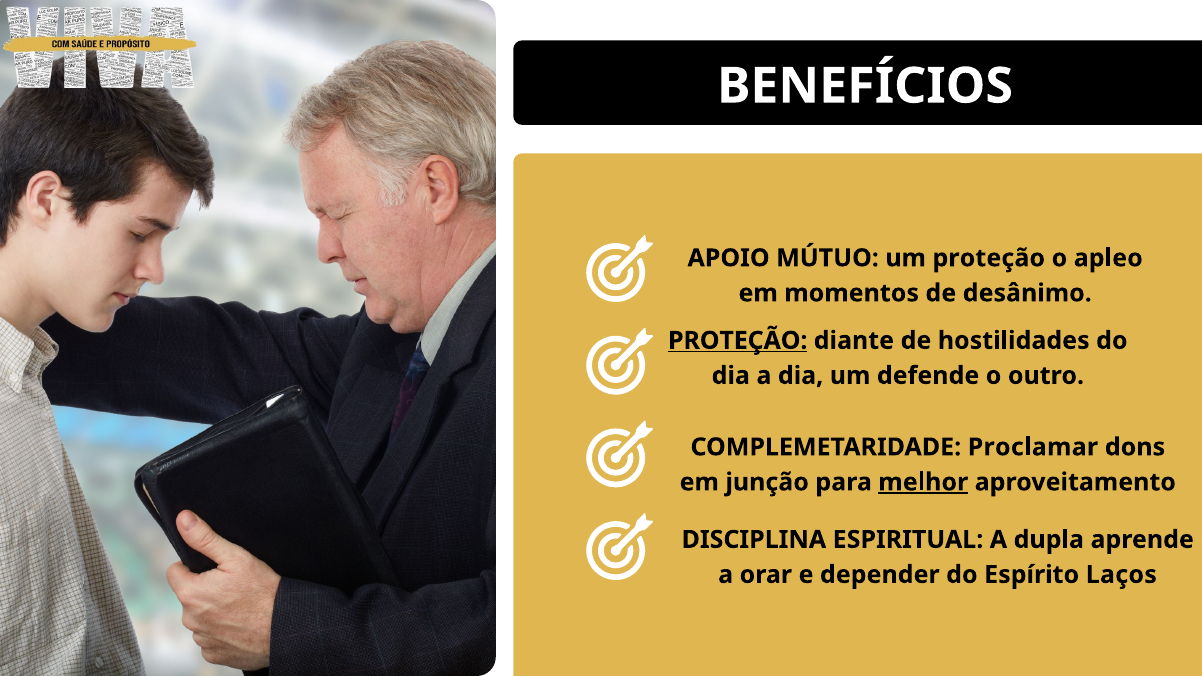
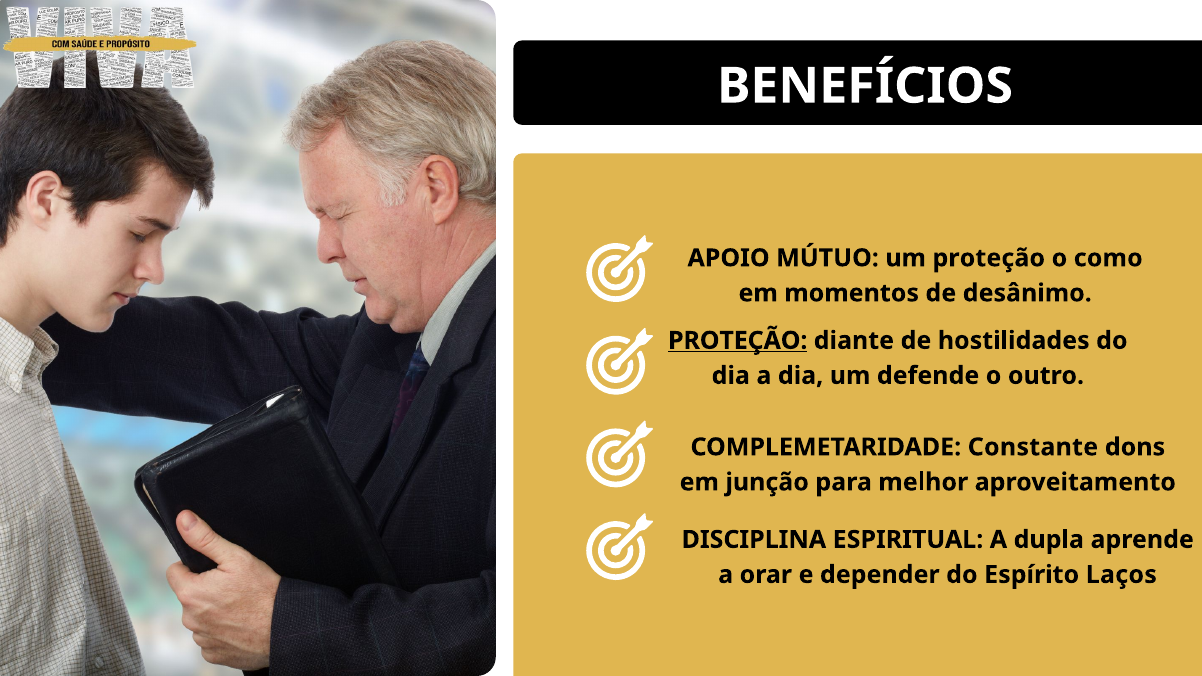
apleo: apleo -> como (1108, 258)
Proclamar: Proclamar -> Constante (1033, 447)
melhor underline: present -> none (923, 482)
